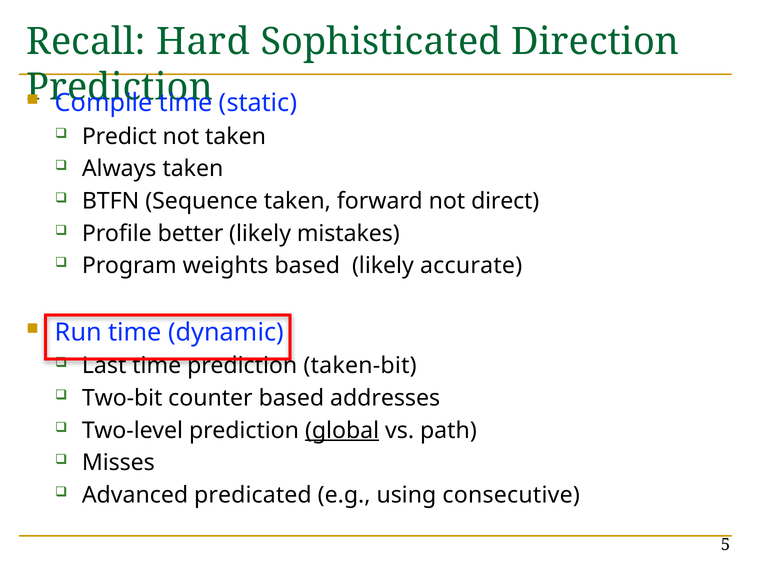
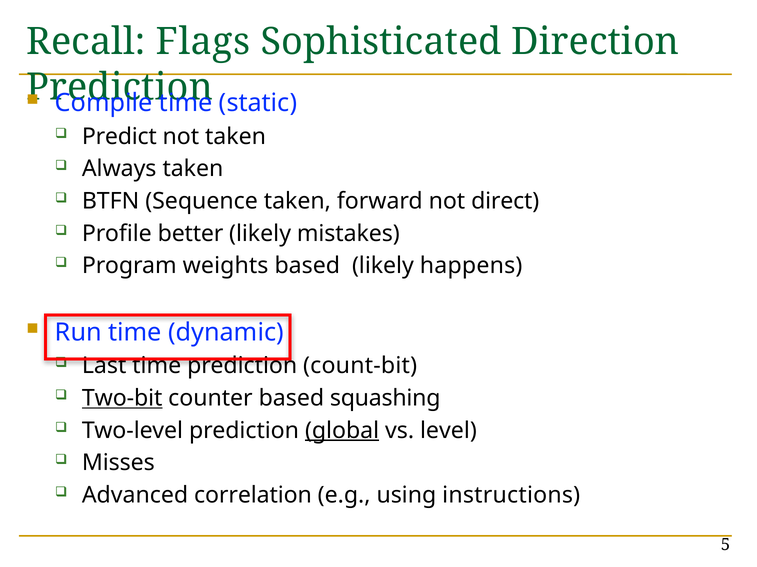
Hard: Hard -> Flags (203, 42)
accurate: accurate -> happens (471, 266)
taken-bit: taken-bit -> count-bit (360, 366)
Two-bit underline: none -> present (122, 399)
addresses: addresses -> squashing (385, 399)
path: path -> level (448, 431)
predicated: predicated -> correlation (253, 496)
consecutive: consecutive -> instructions (511, 496)
